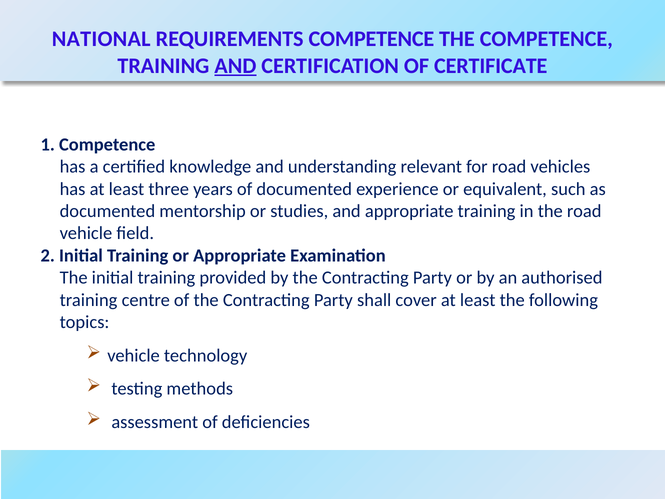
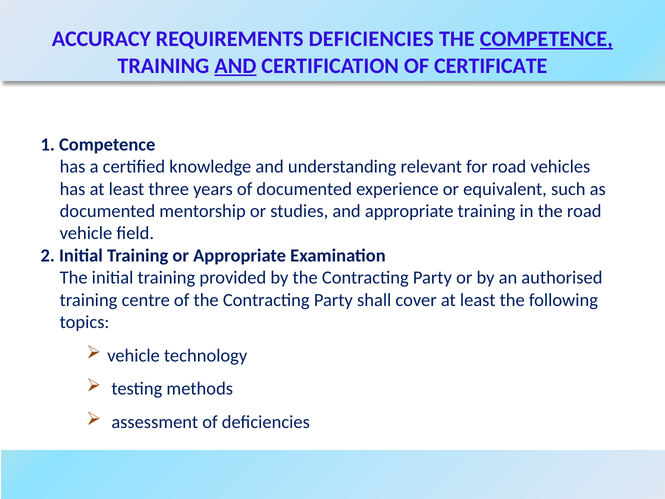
NATIONAL: NATIONAL -> ACCURACY (101, 39)
REQUIREMENTS COMPETENCE: COMPETENCE -> DEFICIENCIES (371, 39)
COMPETENCE underline: none -> present (546, 39)
